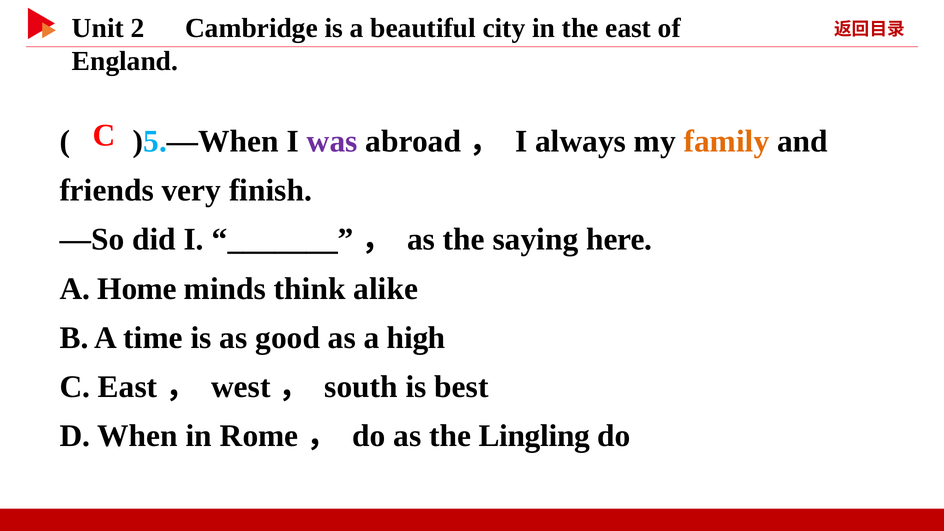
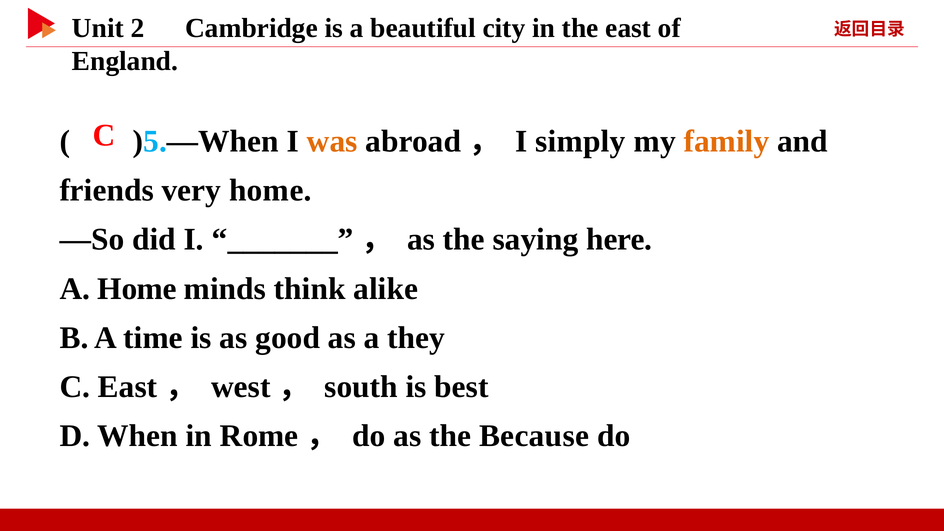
was colour: purple -> orange (332, 141)
always: always -> simply (580, 141)
very finish: finish -> home (270, 190)
high: high -> they (416, 338)
Lingling: Lingling -> Because (534, 436)
